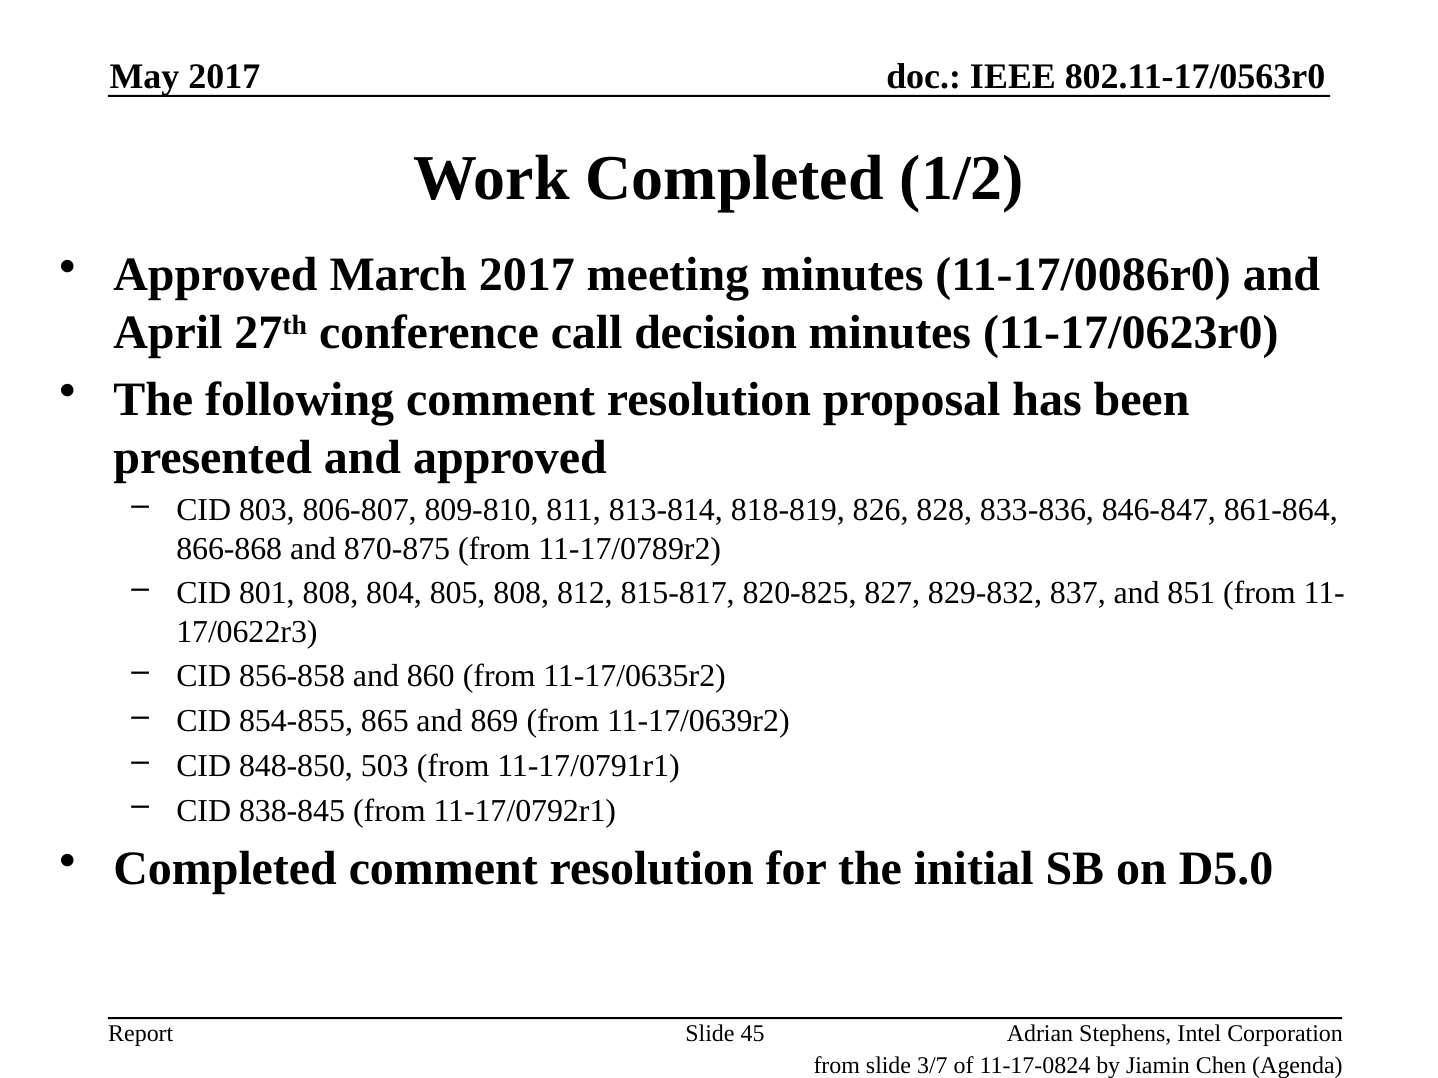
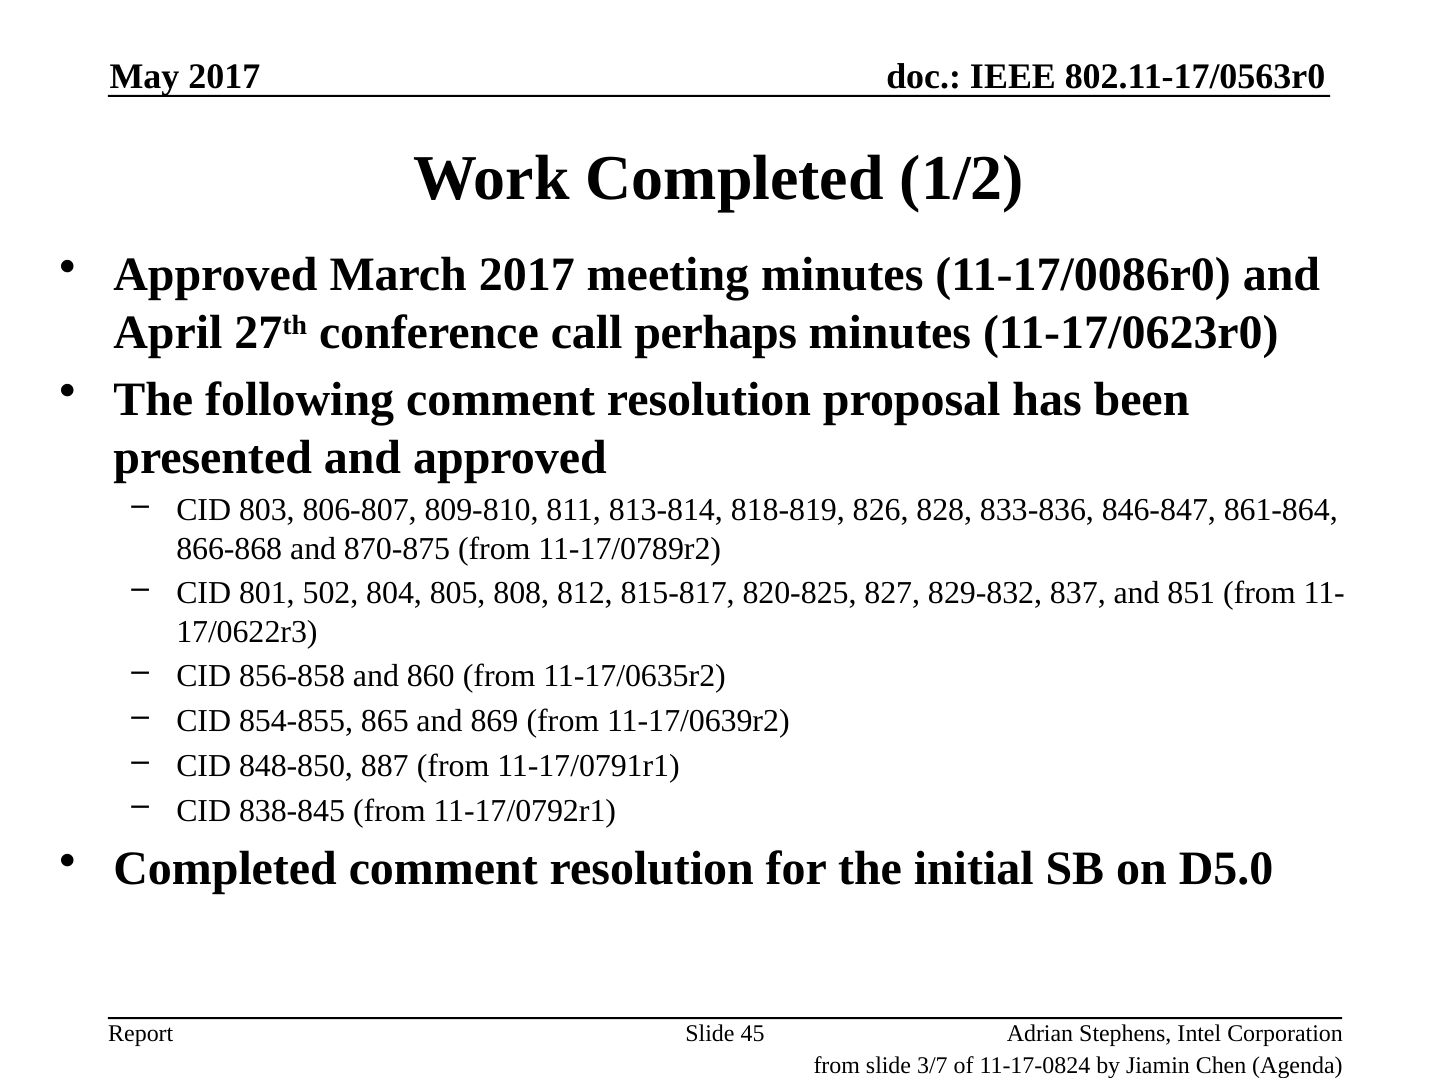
decision: decision -> perhaps (716, 333)
801 808: 808 -> 502 (330, 594)
503: 503 -> 887 (385, 766)
